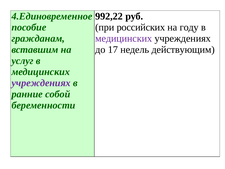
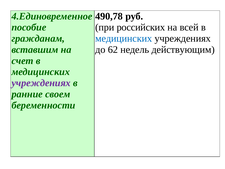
992,22: 992,22 -> 490,78 (109, 16)
году: году -> всей (189, 27)
медицинских colour: purple -> blue (124, 38)
17: 17 -> 62 (113, 50)
услуг: услуг -> счет (22, 61)
собой: собой -> своем (58, 94)
